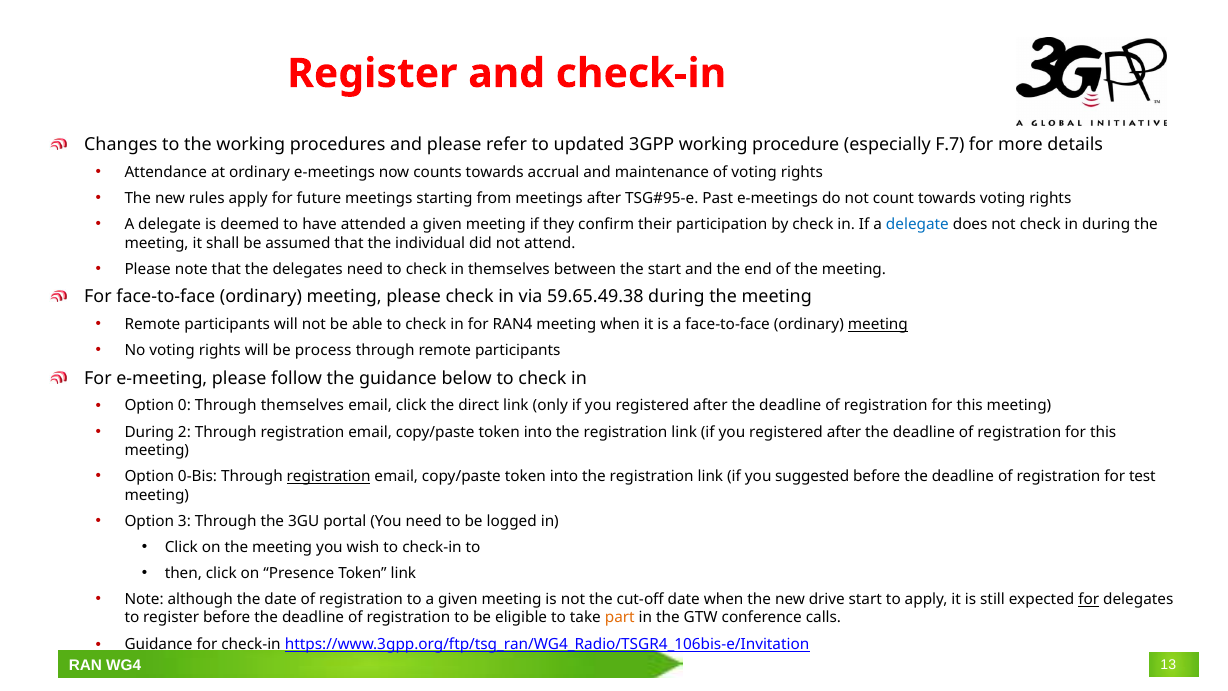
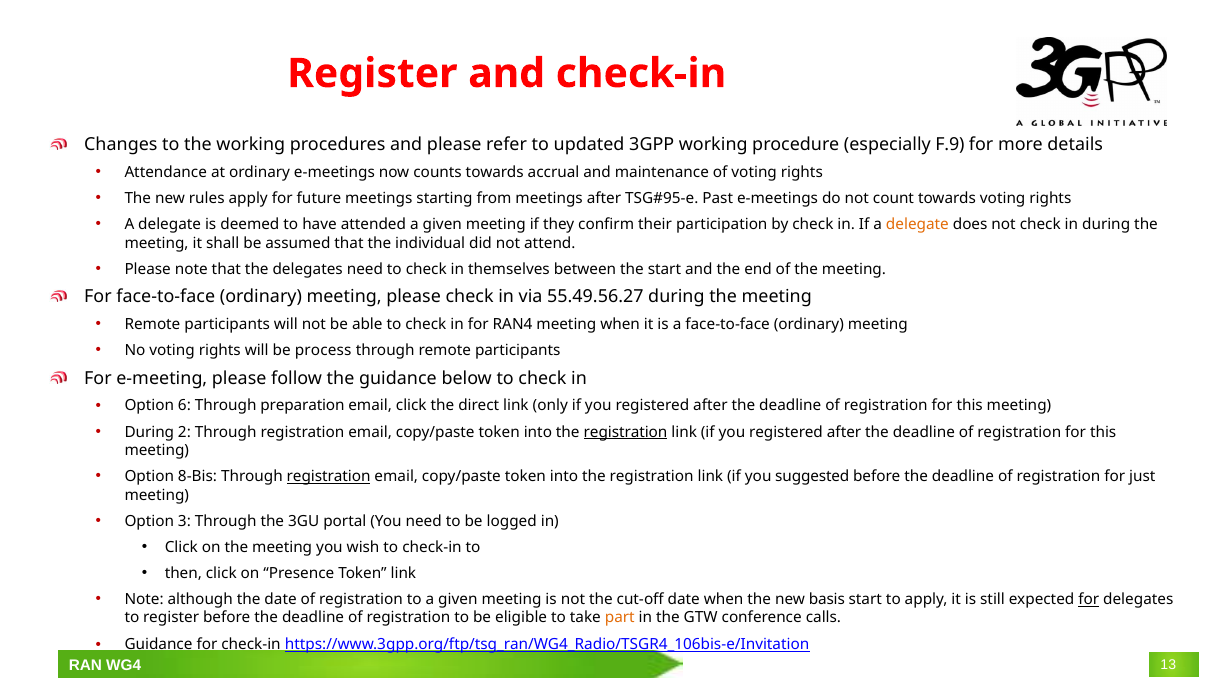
F.7: F.7 -> F.9 (950, 145)
delegate colour: blue -> orange (917, 225)
59.65.49.38: 59.65.49.38 -> 55.49.56.27 (595, 297)
meeting underline: present -> none (878, 324)
0: 0 -> 6 (184, 406)
Through themselves: themselves -> preparation (302, 406)
registration underline: none -> present (626, 432)
0-Bis: 0-Bis -> 8-Bis (198, 476)
test: test -> just (1142, 476)
drive: drive -> basis (827, 599)
